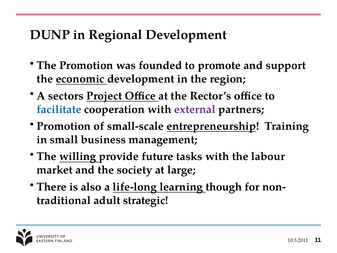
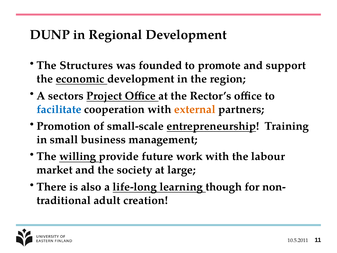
The Promotion: Promotion -> Structures (86, 65)
external colour: purple -> orange (195, 109)
tasks: tasks -> work (189, 156)
strategic: strategic -> creation (146, 200)
